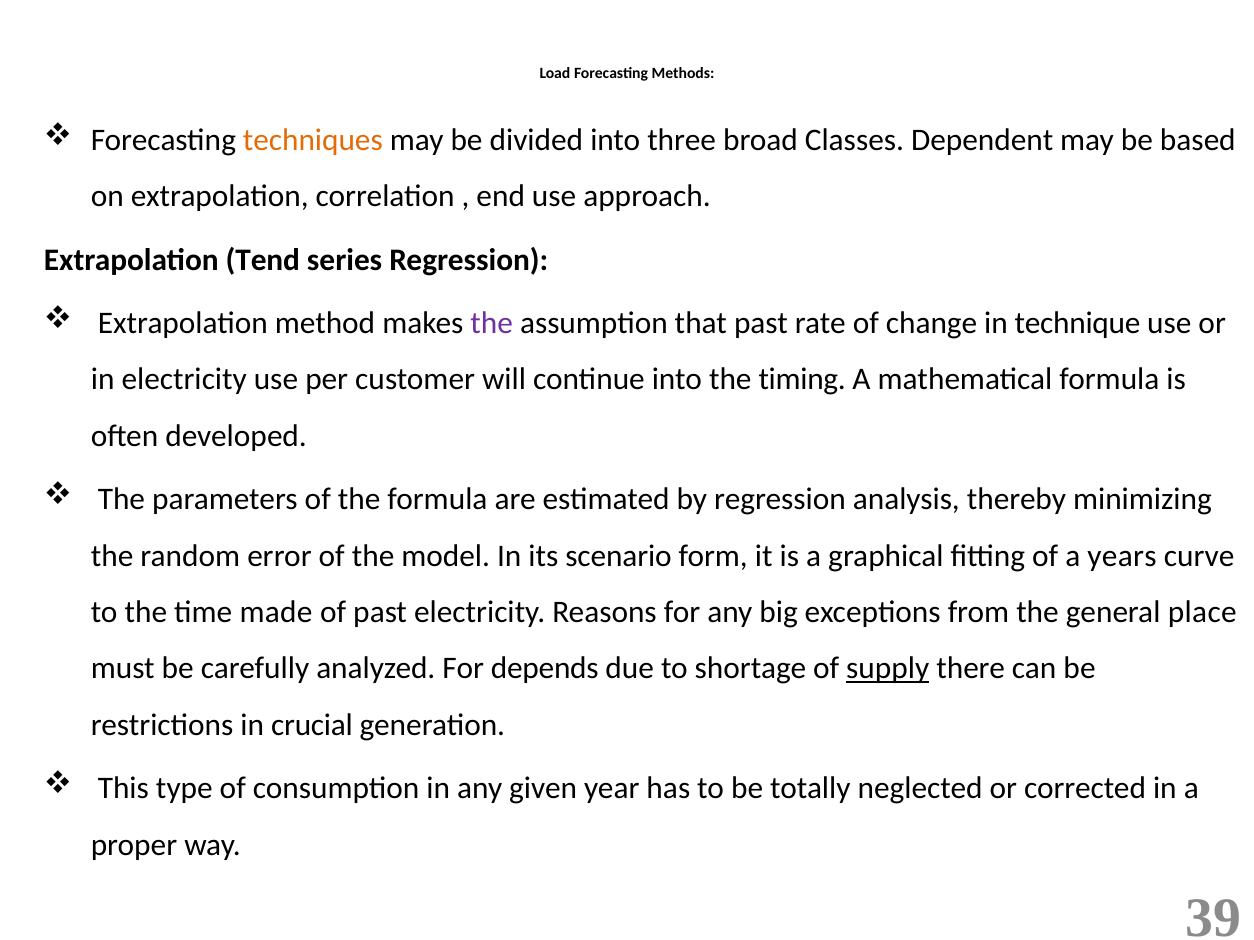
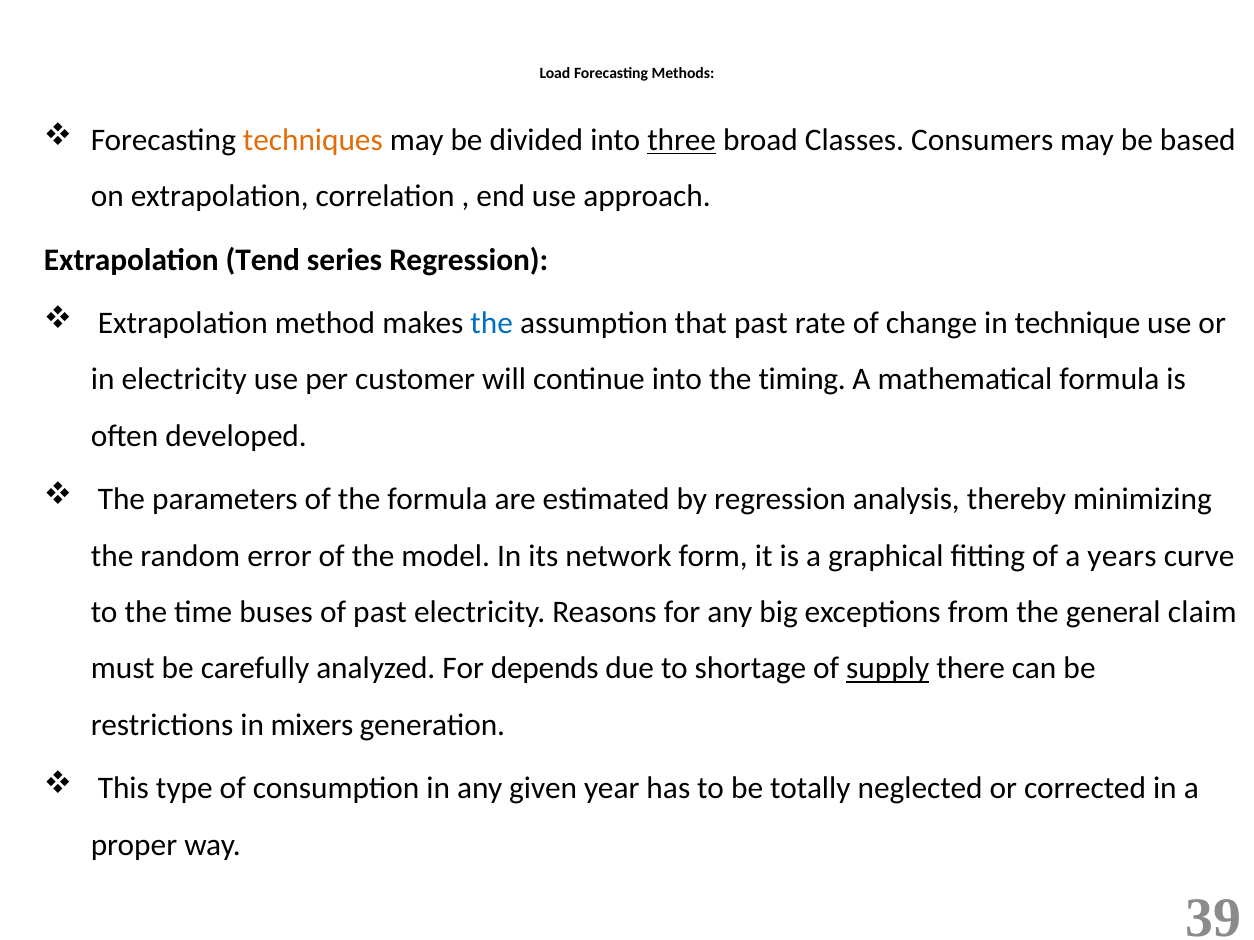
three underline: none -> present (682, 140)
Dependent: Dependent -> Consumers (982, 140)
the colour: purple -> blue (492, 323)
scenario: scenario -> network (618, 556)
made: made -> buses (276, 612)
place: place -> claim (1202, 612)
crucial: crucial -> mixers (312, 725)
